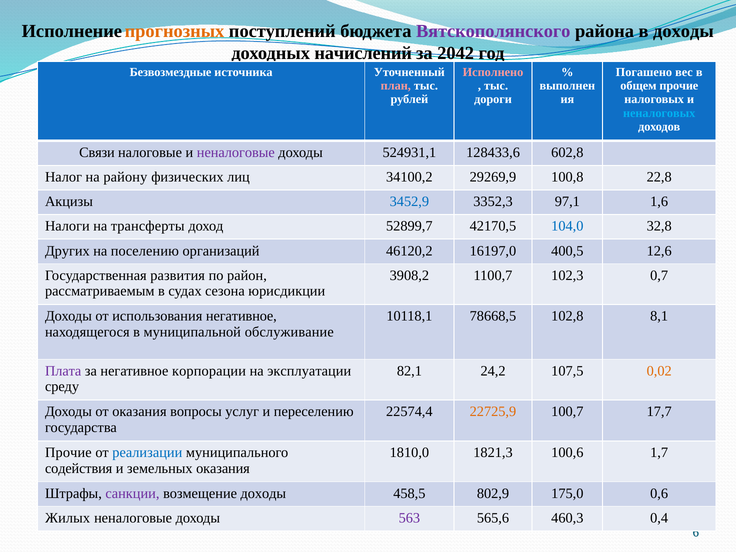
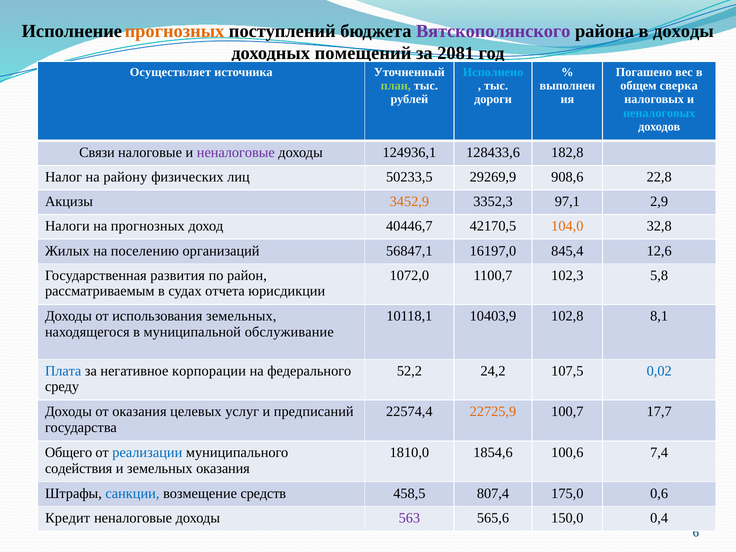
начислений: начислений -> помещений (363, 53)
2042: 2042 -> 2081 (456, 53)
Безвозмездные: Безвозмездные -> Осуществляет (170, 72)
Исполнено colour: pink -> light blue (493, 72)
план colour: pink -> light green (396, 86)
общем прочие: прочие -> сверка (679, 86)
524931,1: 524931,1 -> 124936,1 (409, 153)
602,8: 602,8 -> 182,8 (567, 153)
34100,2: 34100,2 -> 50233,5 (409, 177)
100,8: 100,8 -> 908,6 (567, 177)
3452,9 colour: blue -> orange (409, 202)
1,6: 1,6 -> 2,9 (659, 202)
на трансферты: трансферты -> прогнозных (148, 226)
52899,7: 52899,7 -> 40446,7 (409, 226)
104,0 colour: blue -> orange (567, 226)
Других: Других -> Жилых (67, 251)
46120,2: 46120,2 -> 56847,1 (409, 251)
400,5: 400,5 -> 845,4 (567, 251)
3908,2: 3908,2 -> 1072,0 (409, 275)
0,7: 0,7 -> 5,8 (659, 275)
сезона: сезона -> отчета (225, 291)
использования негативное: негативное -> земельных (241, 316)
78668,5: 78668,5 -> 10403,9 (493, 316)
Плата colour: purple -> blue (63, 371)
эксплуатации: эксплуатации -> федерального (309, 371)
82,1: 82,1 -> 52,2 (409, 371)
0,02 colour: orange -> blue (659, 371)
вопросы: вопросы -> целевых (196, 412)
переселению: переселению -> предписаний (314, 412)
Прочие: Прочие -> Общего (69, 453)
1821,3: 1821,3 -> 1854,6 (493, 453)
1,7: 1,7 -> 7,4 (659, 453)
санкции colour: purple -> blue (132, 493)
возмещение доходы: доходы -> средств (263, 493)
802,9: 802,9 -> 807,4 (493, 493)
Жилых: Жилых -> Кредит (68, 518)
460,3: 460,3 -> 150,0 (567, 518)
